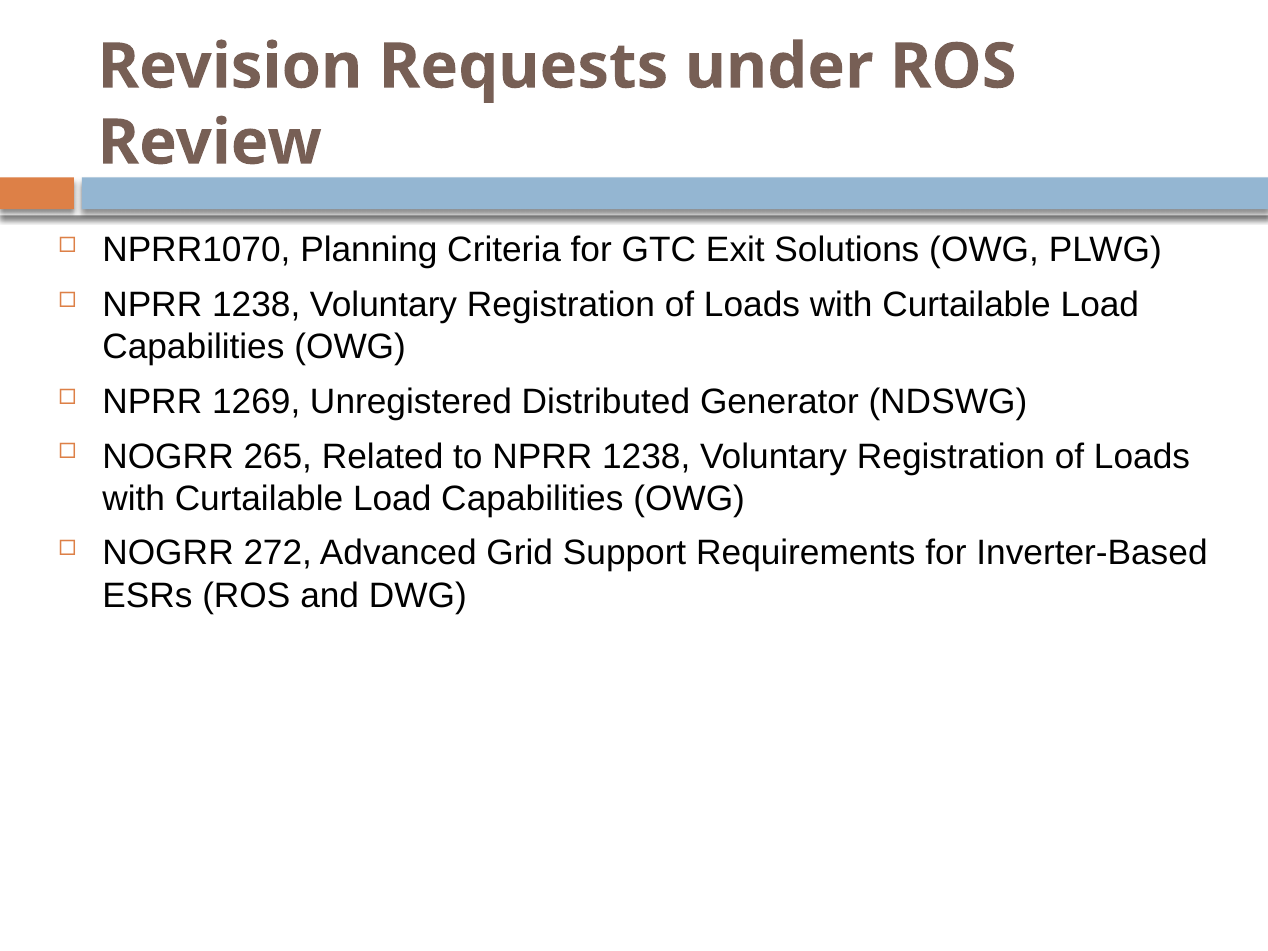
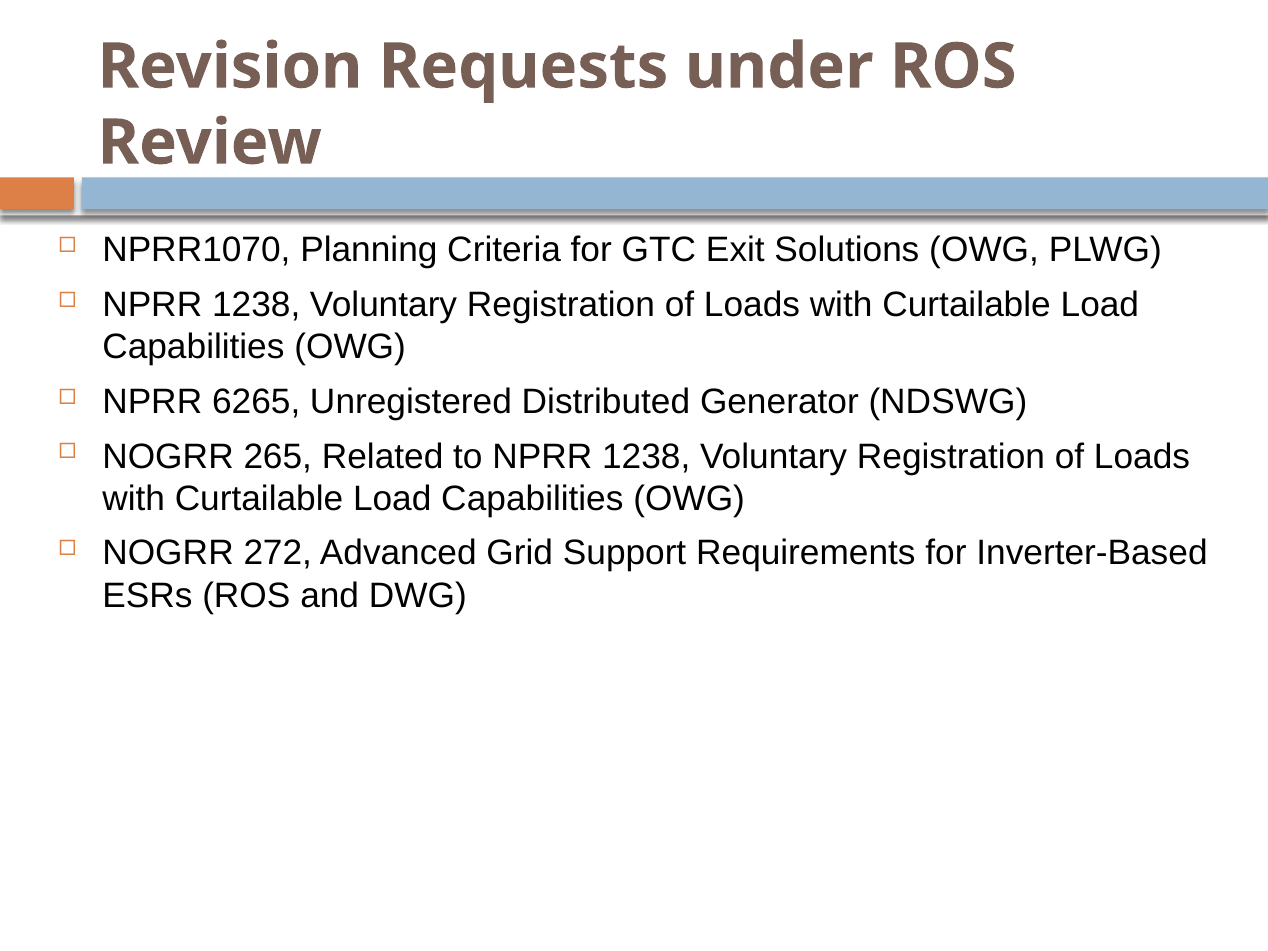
1269: 1269 -> 6265 (256, 402)
